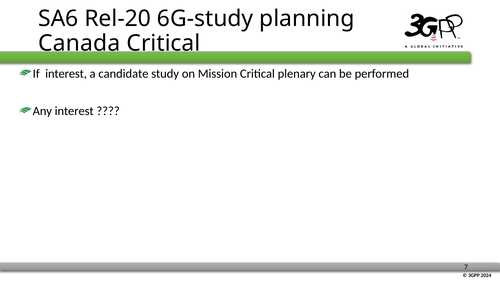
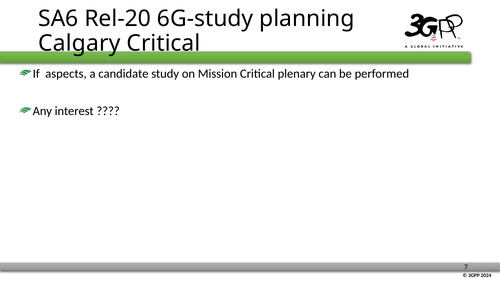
Canada: Canada -> Calgary (79, 43)
If interest: interest -> aspects (66, 74)
